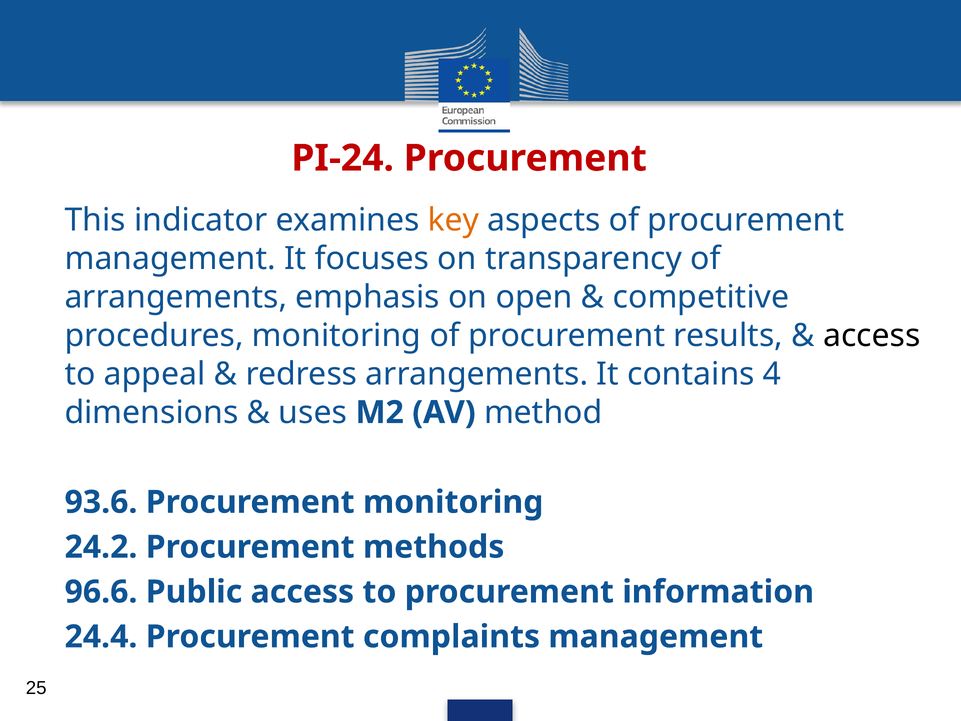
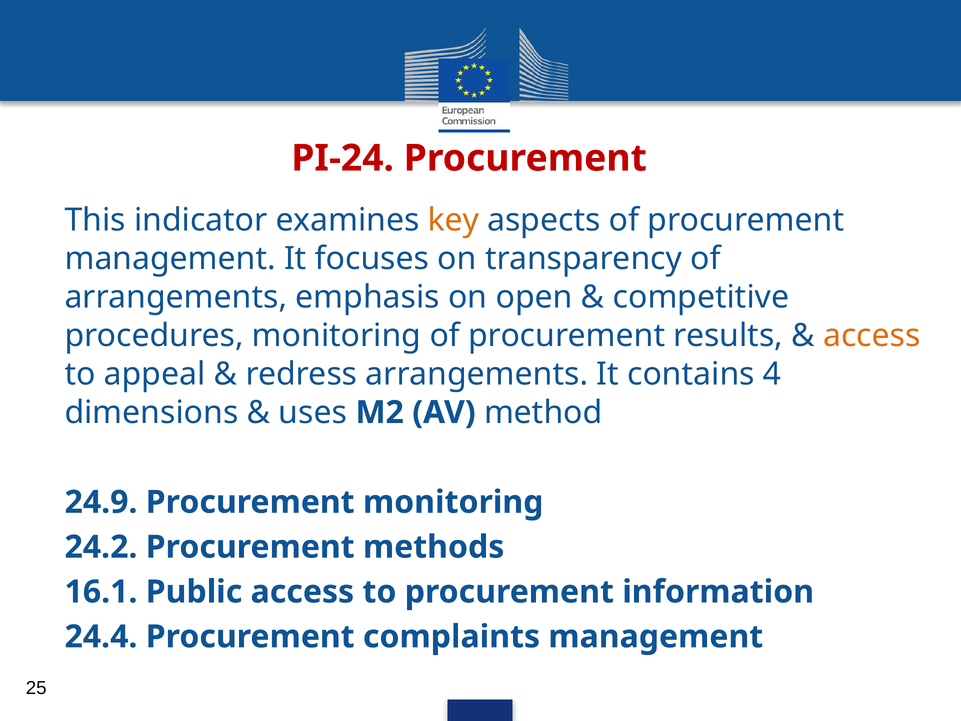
access colour: black -> orange (872, 335)
93.6: 93.6 -> 24.9 (101, 502)
96.6: 96.6 -> 16.1 (101, 592)
